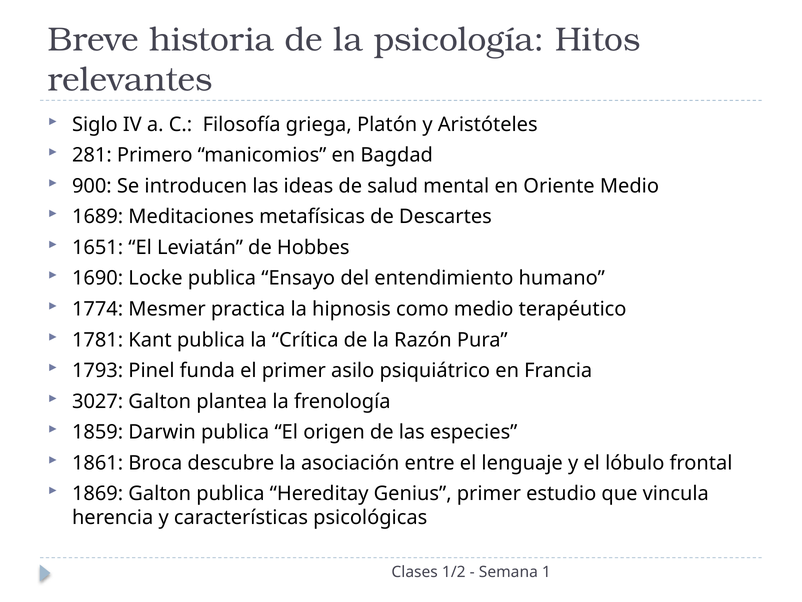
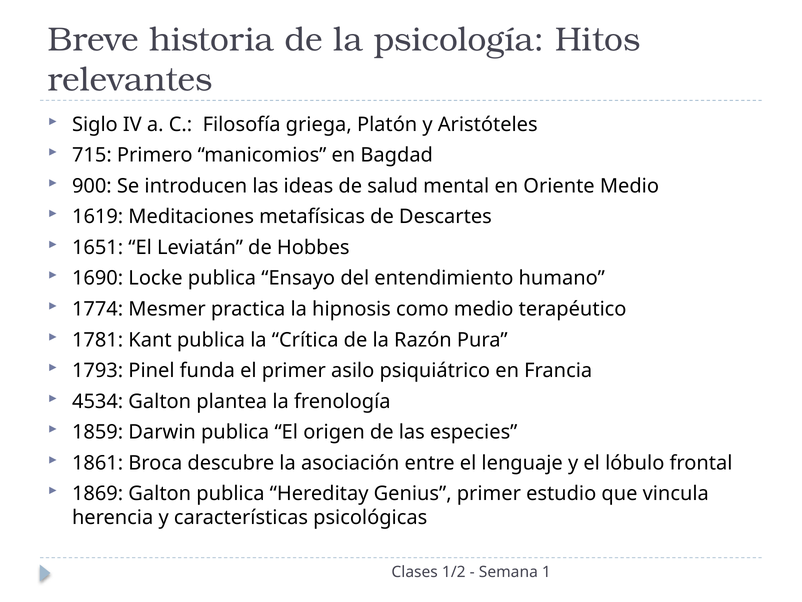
281: 281 -> 715 (92, 155)
1689: 1689 -> 1619 (98, 217)
3027: 3027 -> 4534 (98, 401)
